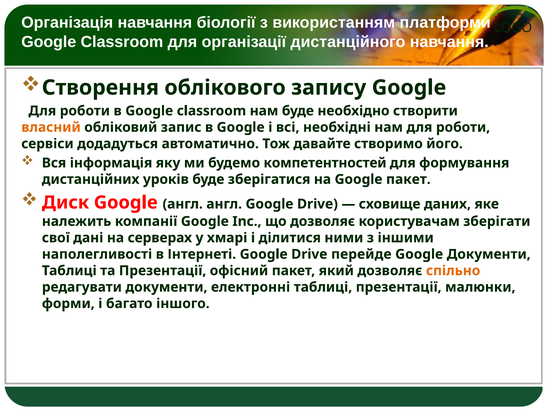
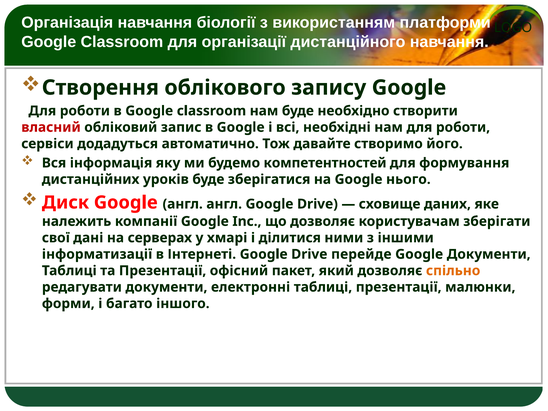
власний colour: orange -> red (51, 127)
Google пакет: пакет -> нього (408, 179)
наполегливості: наполегливості -> інформатизації (97, 254)
